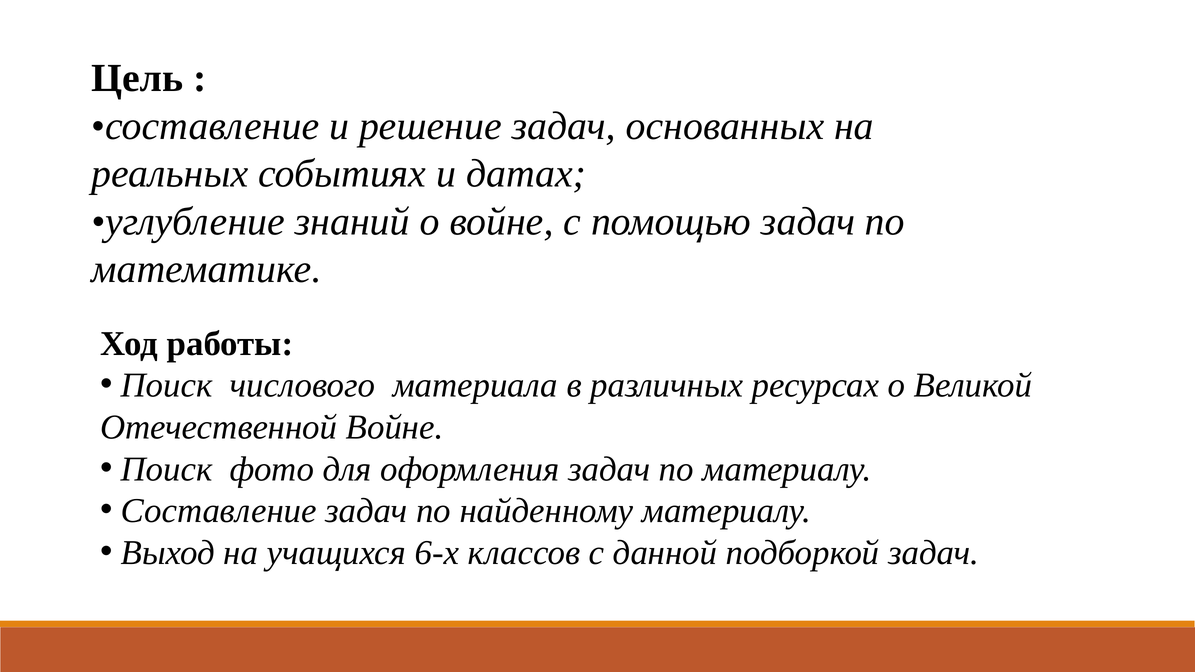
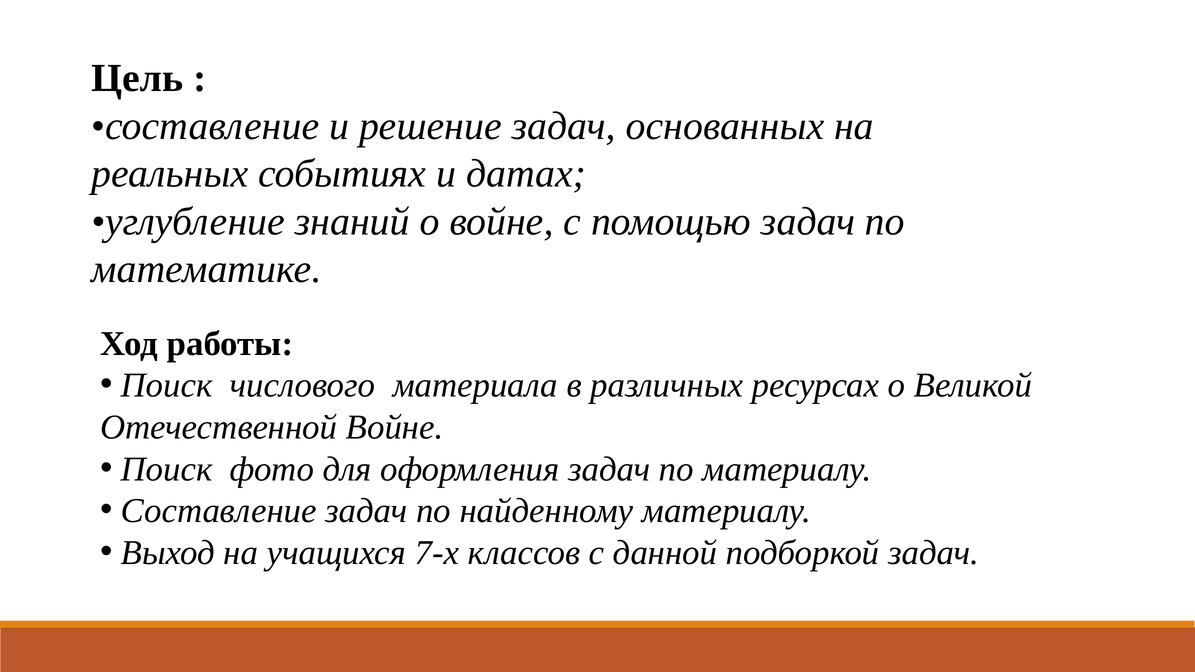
6-х: 6-х -> 7-х (437, 553)
